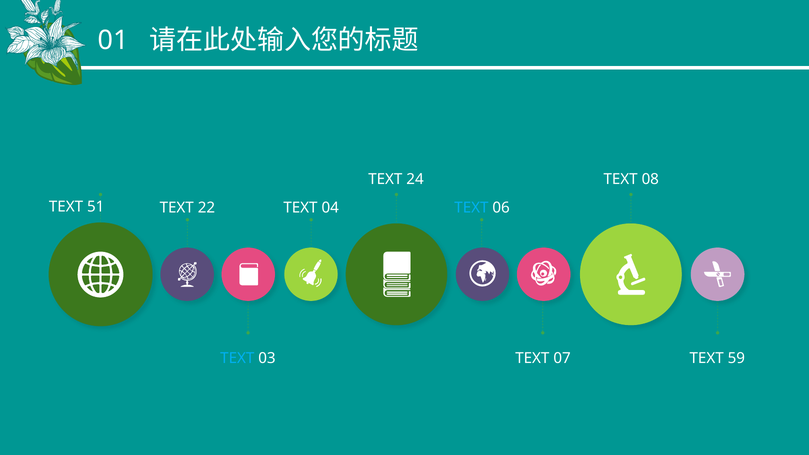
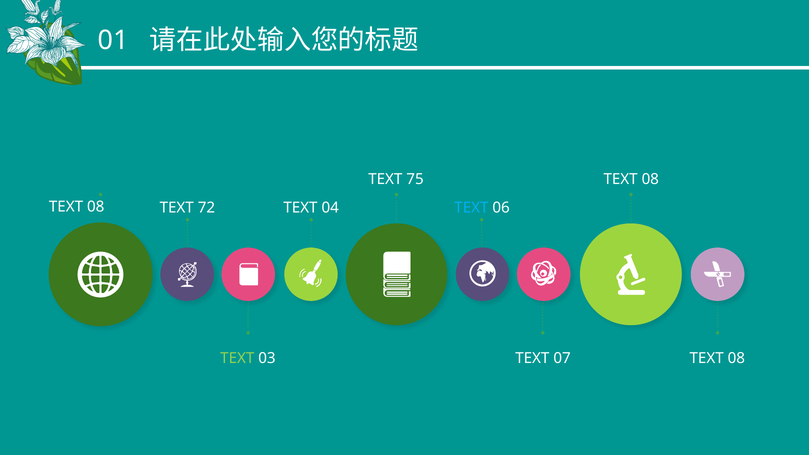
24: 24 -> 75 (415, 179)
51: 51 -> 08 (96, 207)
22: 22 -> 72 (206, 208)
TEXT colour: light blue -> light green (237, 358)
07 TEXT 59: 59 -> 08 (736, 358)
